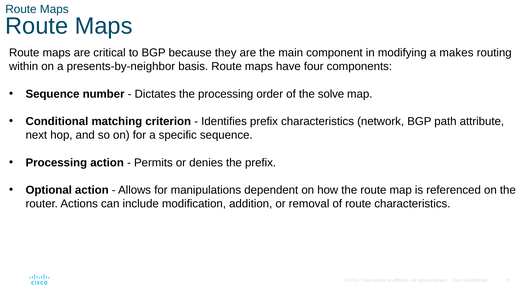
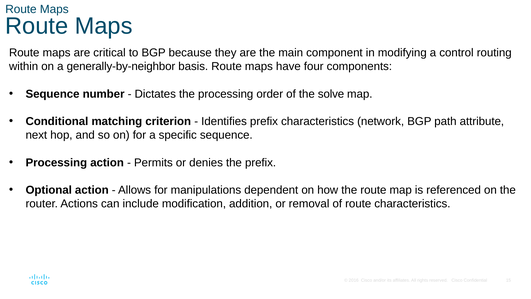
makes: makes -> control (456, 53)
presents-by-neighbor: presents-by-neighbor -> generally-by-neighbor (121, 66)
